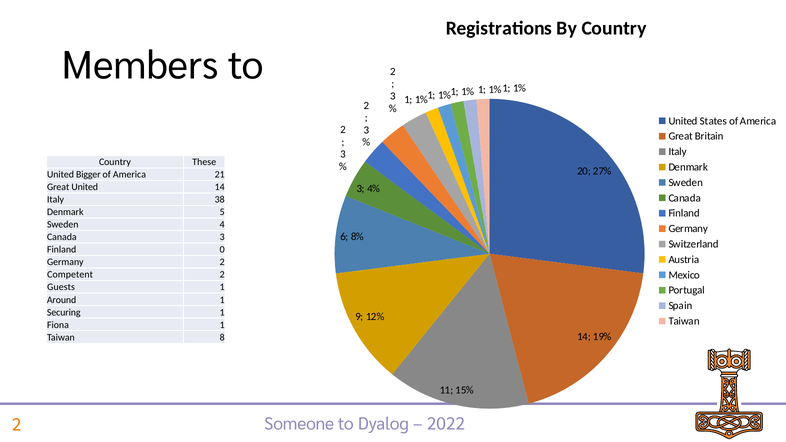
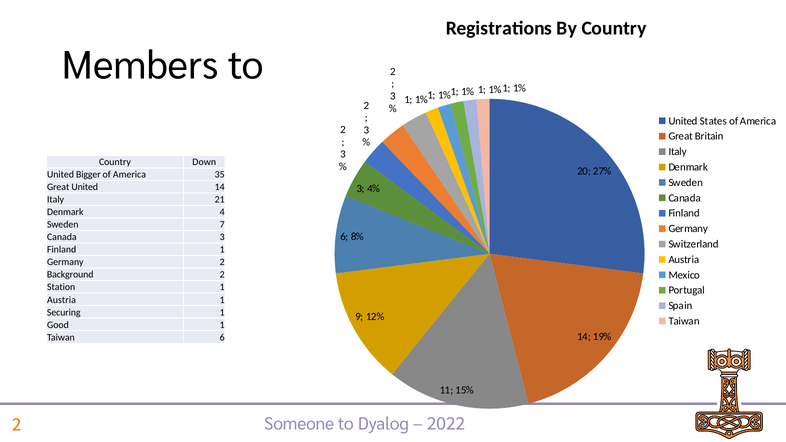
These: These -> Down (204, 162)
21: 21 -> 35 (220, 175)
38: 38 -> 21 (220, 200)
5: 5 -> 4 (222, 212)
4: 4 -> 7 (222, 225)
Finland 0: 0 -> 1 (222, 250)
Competent: Competent -> Background (70, 275)
Guests: Guests -> Station (61, 287)
Around: Around -> Austria (61, 300)
Fiona: Fiona -> Good (58, 325)
Taiwan 8: 8 -> 6 (222, 337)
